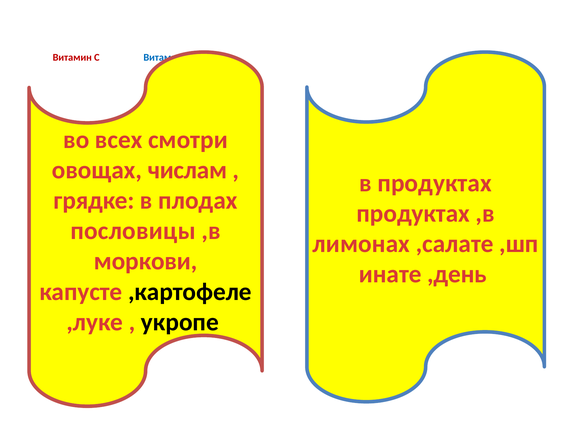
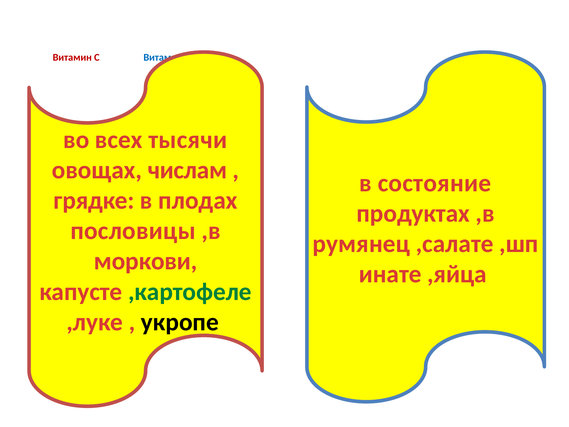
смотри: смотри -> тысячи (188, 140)
в продуктах: продуктах -> состояние (434, 183)
лимонах: лимонах -> румянец (361, 244)
,день: ,день -> ,яйца (457, 274)
,картофеле colour: black -> green (190, 291)
